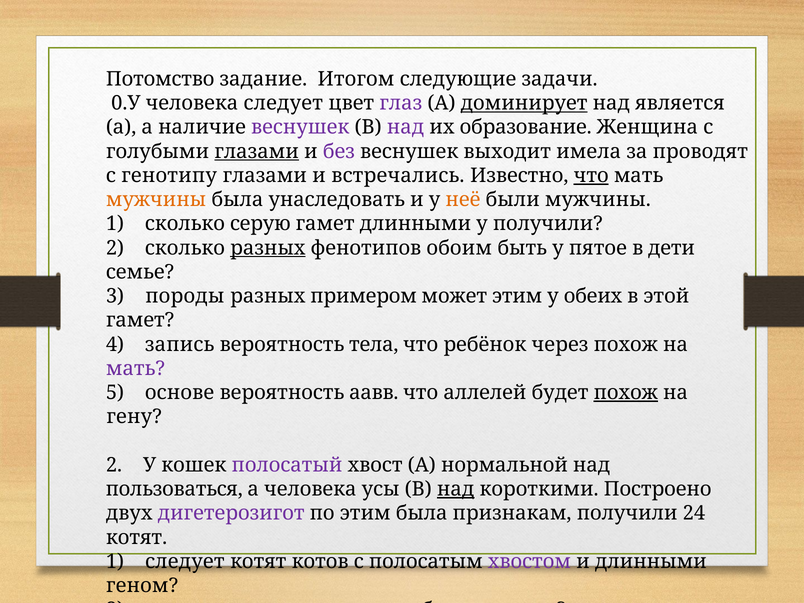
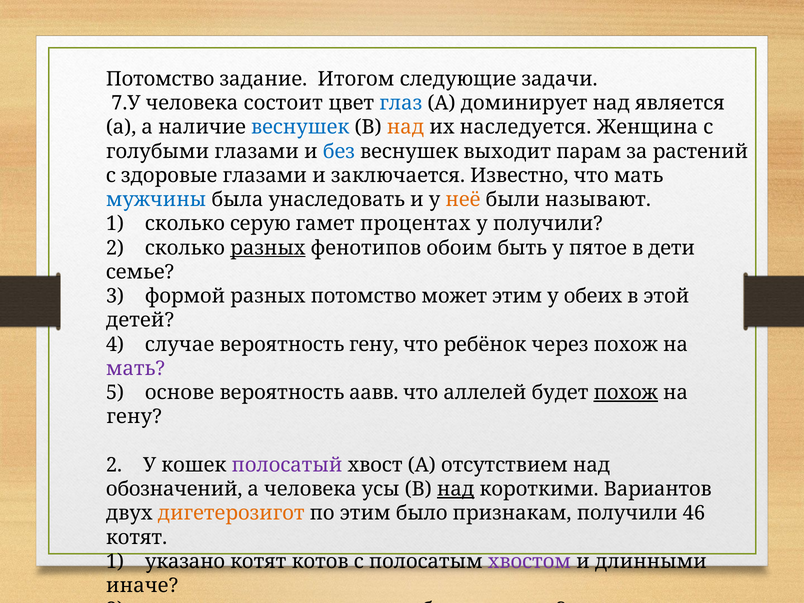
0.У: 0.У -> 7.У (126, 103)
человека следует: следует -> состоит (283, 103)
глаз colour: purple -> blue (401, 103)
доминирует underline: present -> none (524, 103)
веснушек colour: purple -> blue (300, 127)
над colour: purple -> orange (406, 127)
образование: образование -> наследуется (525, 127)
глазами underline: present -> none (257, 151)
без colour: purple -> blue (339, 151)
имела: имела -> парам (589, 151)
проводят: проводят -> растений (700, 151)
генотипу: генотипу -> здоровые (169, 176)
встречались: встречались -> заключается (398, 176)
что underline: present -> none (591, 176)
мужчины colour: orange -> blue (156, 200)
были мужчины: мужчины -> называют (598, 200)
гамет длинными: длинными -> процентах (415, 224)
породы: породы -> формой (185, 296)
разных примером: примером -> потомство (364, 296)
гамет: гамет -> детей (140, 320)
запись: запись -> случае (180, 344)
вероятность тела: тела -> гену (374, 344)
нормальной: нормальной -> отсутствием (504, 465)
пользоваться: пользоваться -> обозначений (174, 489)
Построено: Построено -> Вариантов (658, 489)
дигетерозигот colour: purple -> orange (231, 513)
этим была: была -> было (422, 513)
24: 24 -> 46 (694, 513)
1 следует: следует -> указано (185, 562)
геном: геном -> иначе (142, 586)
